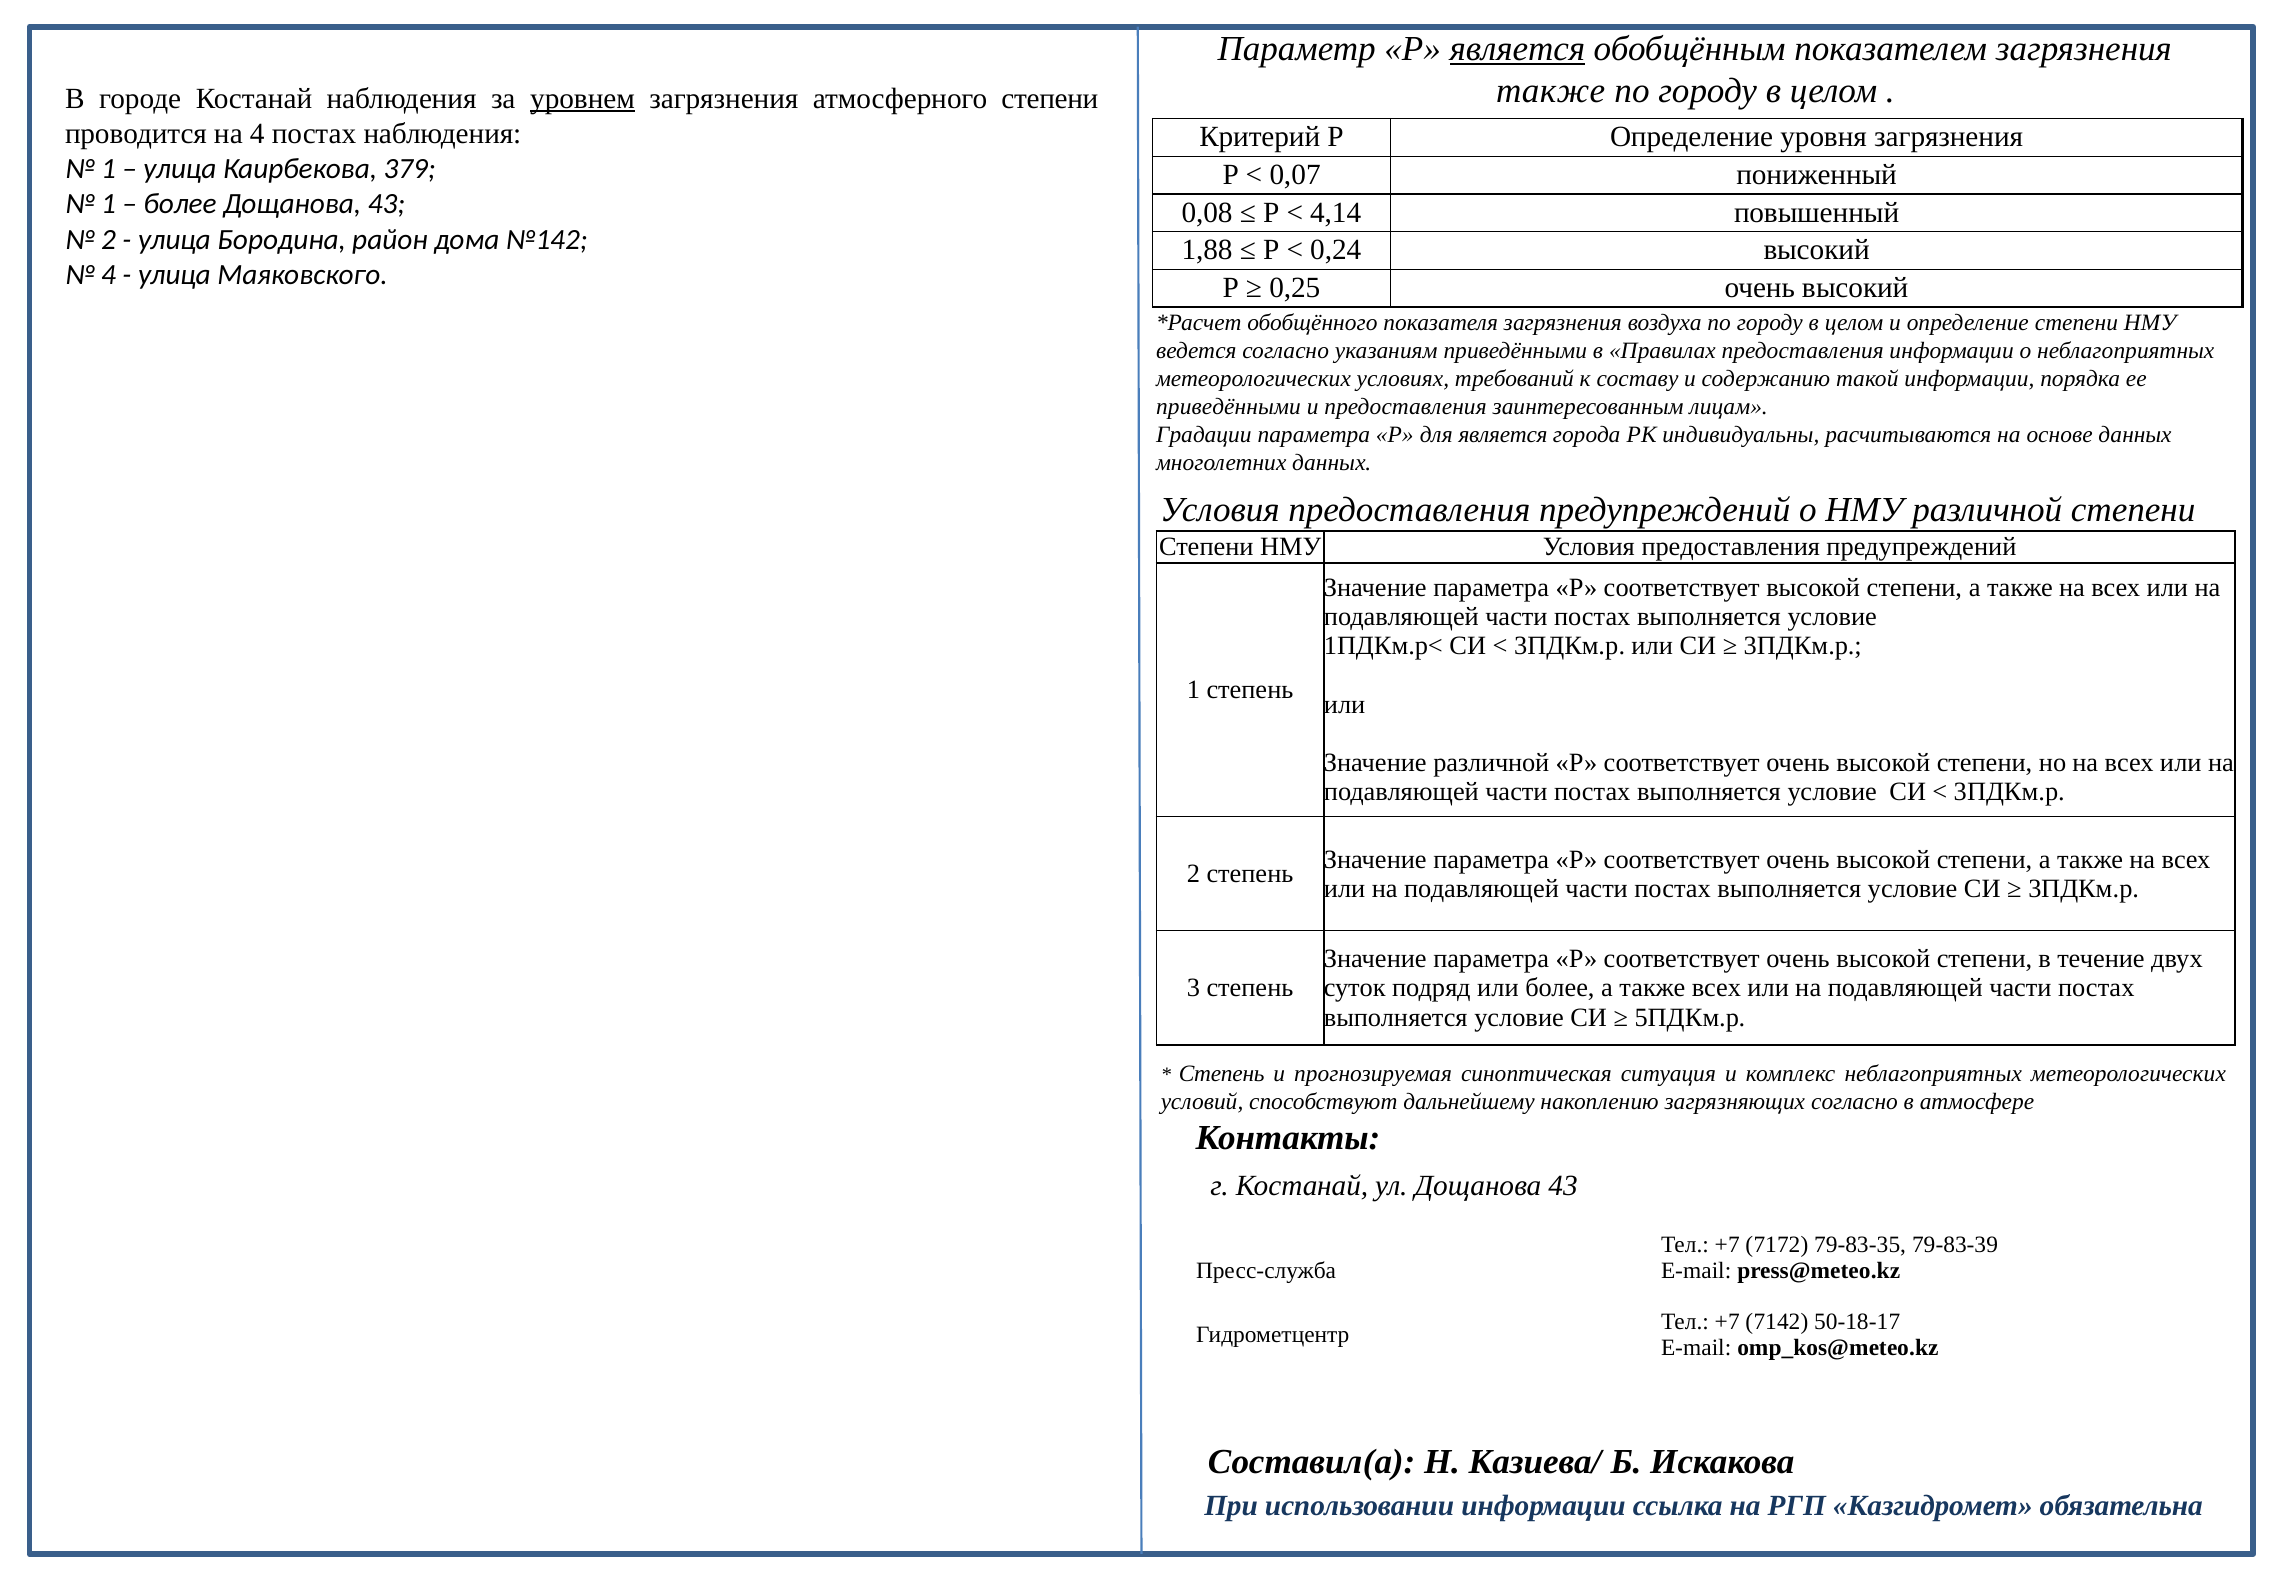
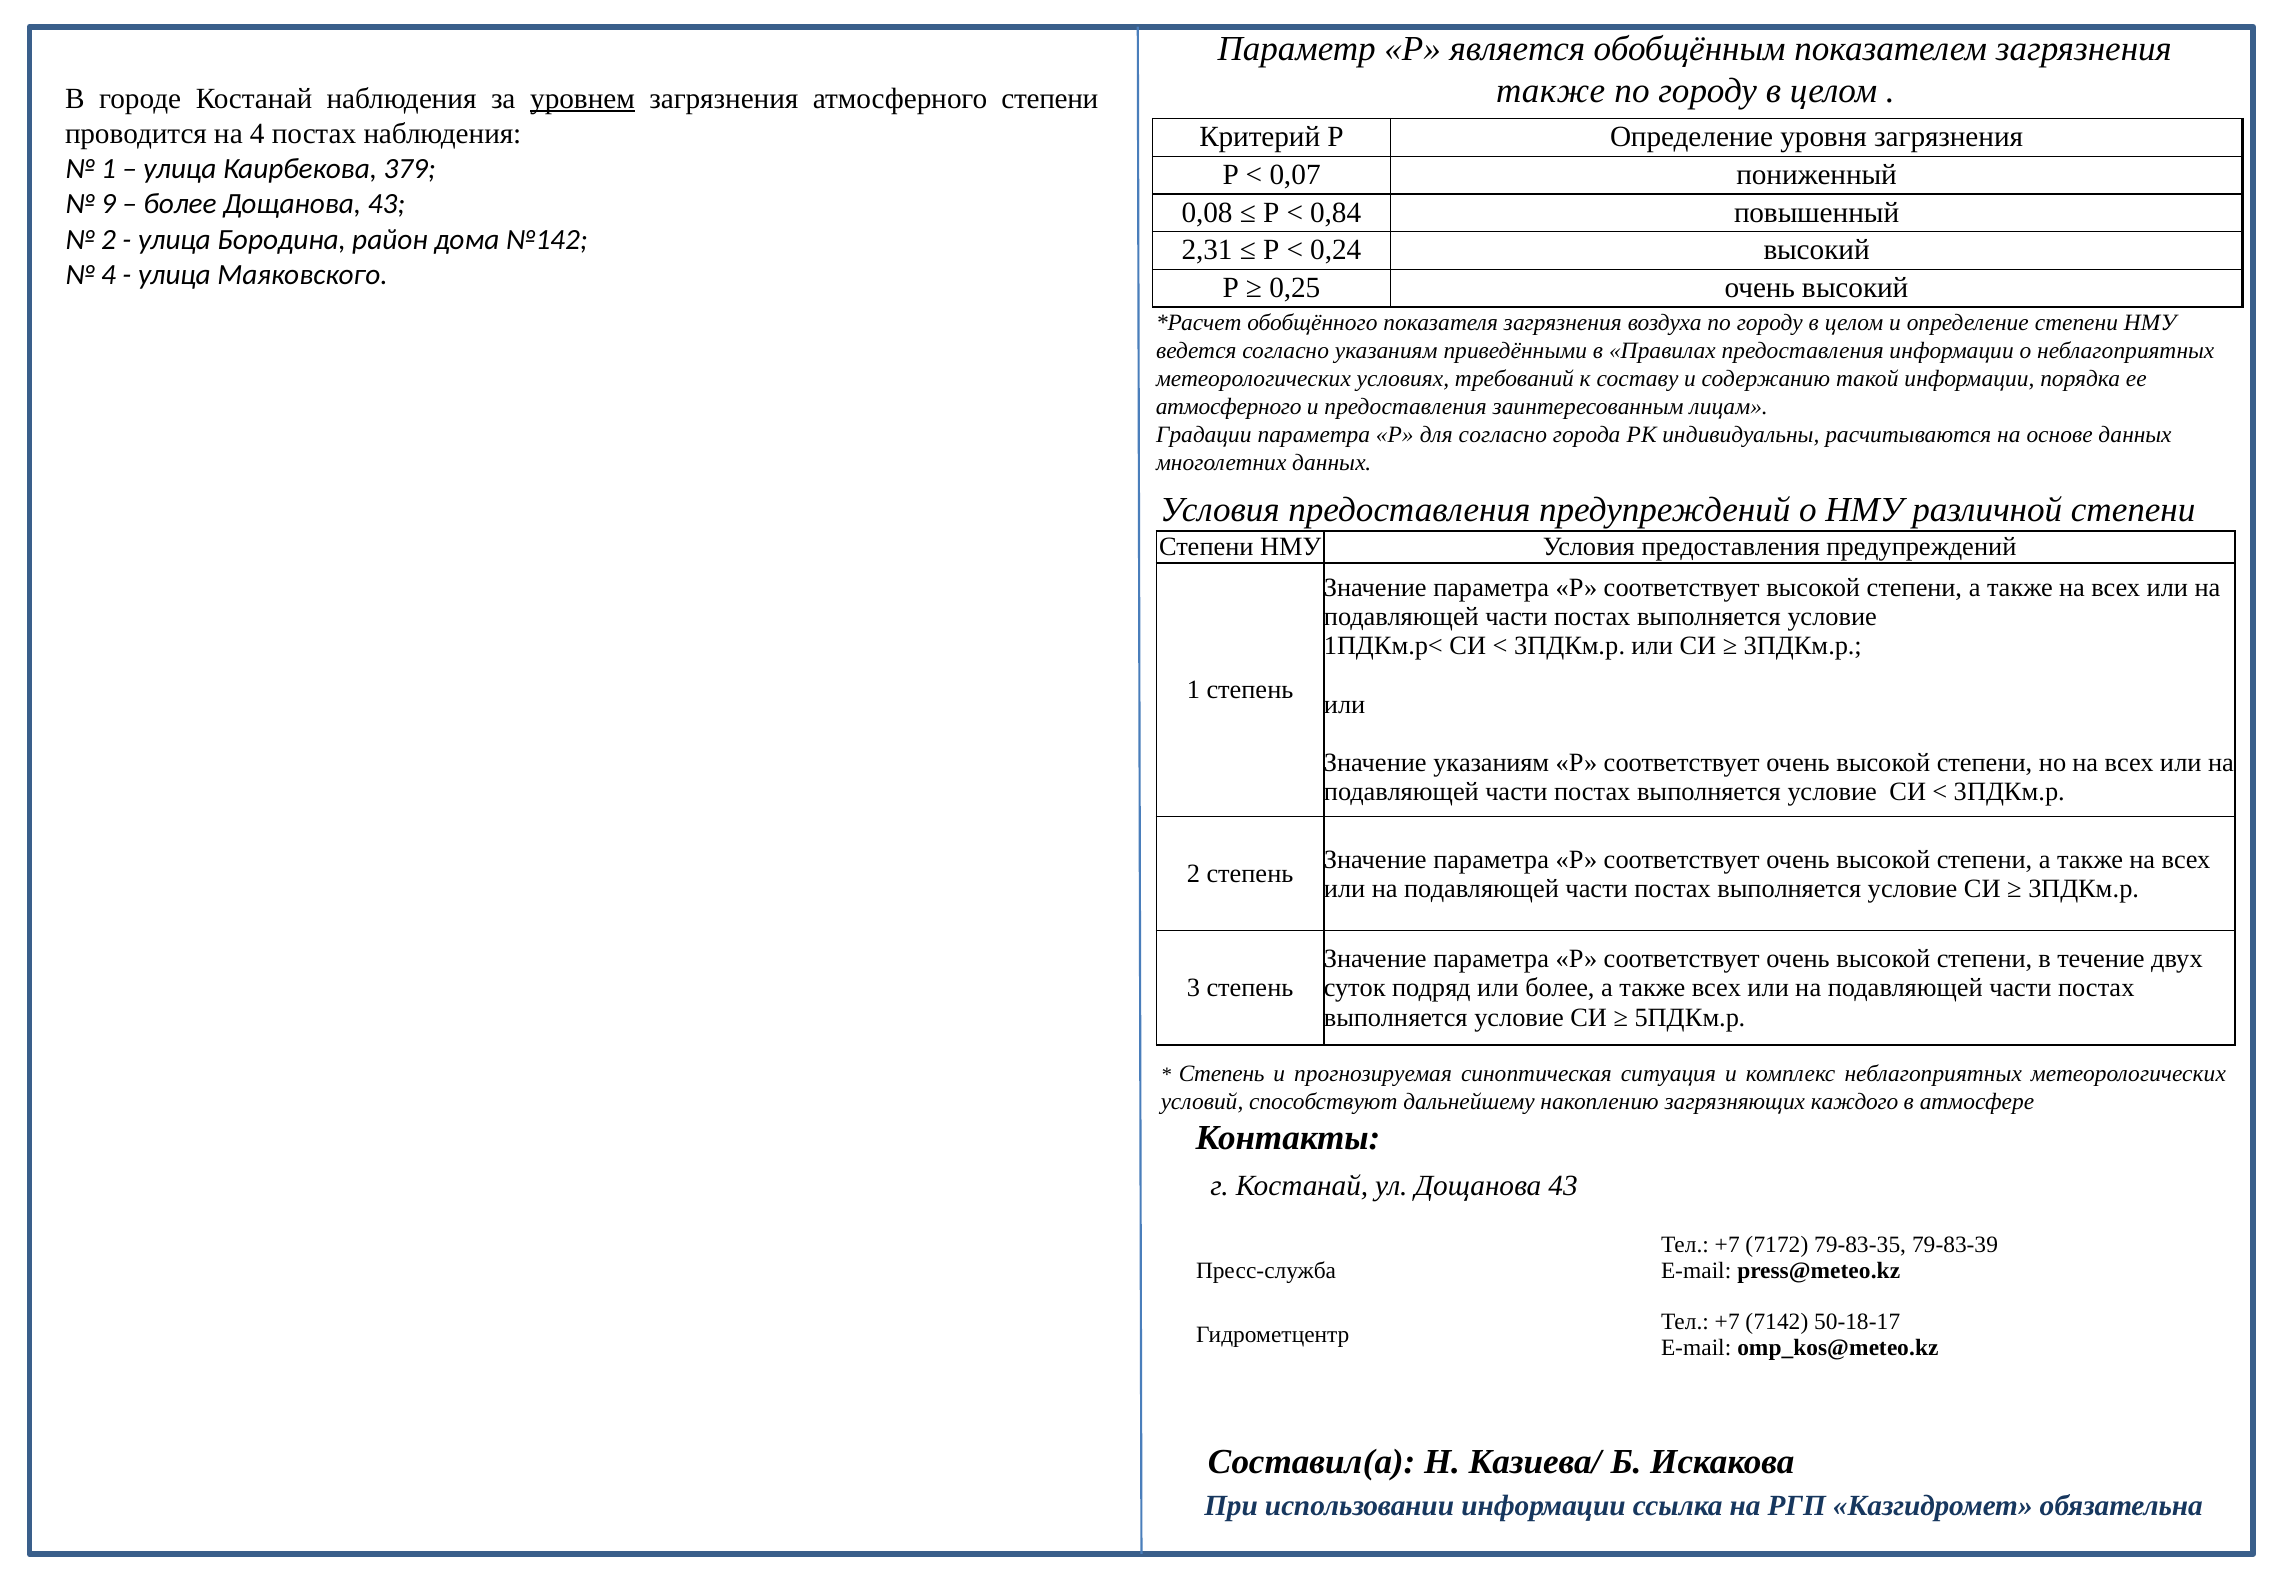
является underline: present -> none (1517, 49)
1: 1 -> 9 (109, 204)
4,14: 4,14 -> 0,84 (1336, 212)
1,88: 1,88 -> 2,31 (1207, 250)
приведёнными: приведёнными -> атмосферного (1229, 407)
для является: является -> согласно (1503, 435)
Значение различной: различной -> указаниям (1491, 763)
загрязняющих согласно: согласно -> каждого (1855, 1101)
